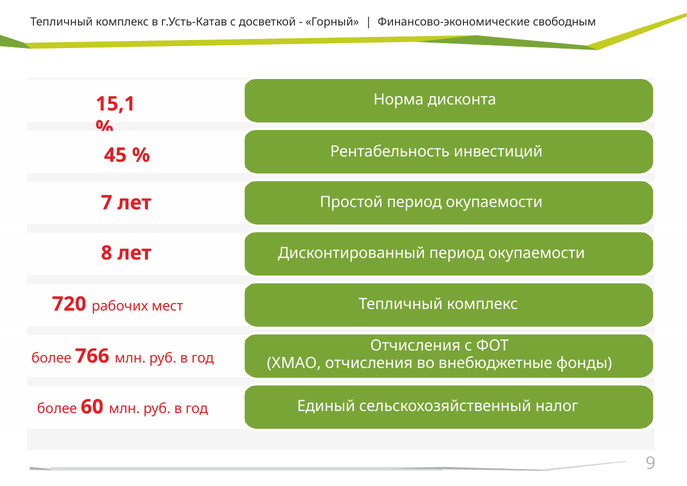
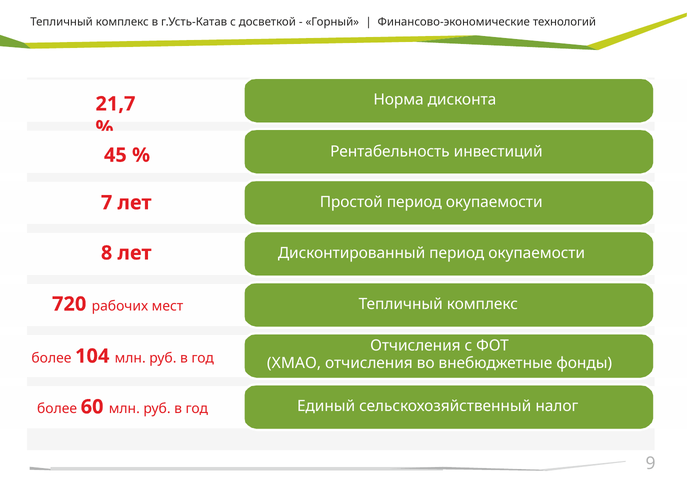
свободным: свободным -> технологий (564, 22)
15,1: 15,1 -> 21,7 (115, 104)
766: 766 -> 104 (92, 356)
